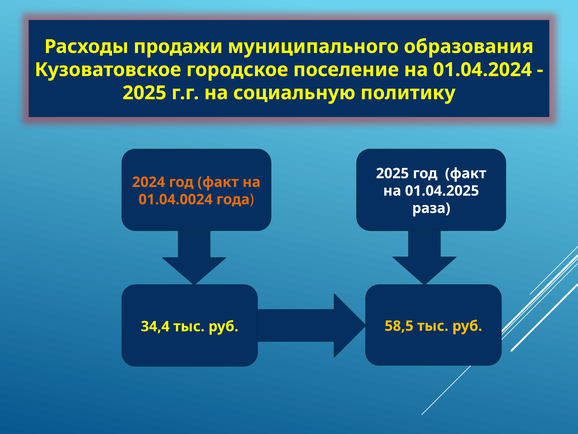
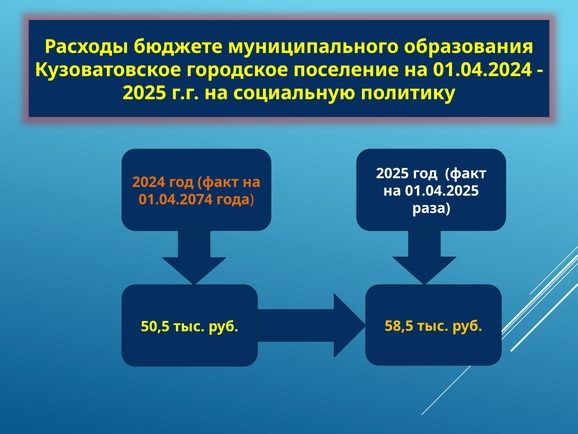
продажи: продажи -> бюджете (178, 47)
01.04.0024: 01.04.0024 -> 01.04.2074 (176, 199)
34,4: 34,4 -> 50,5 (155, 326)
